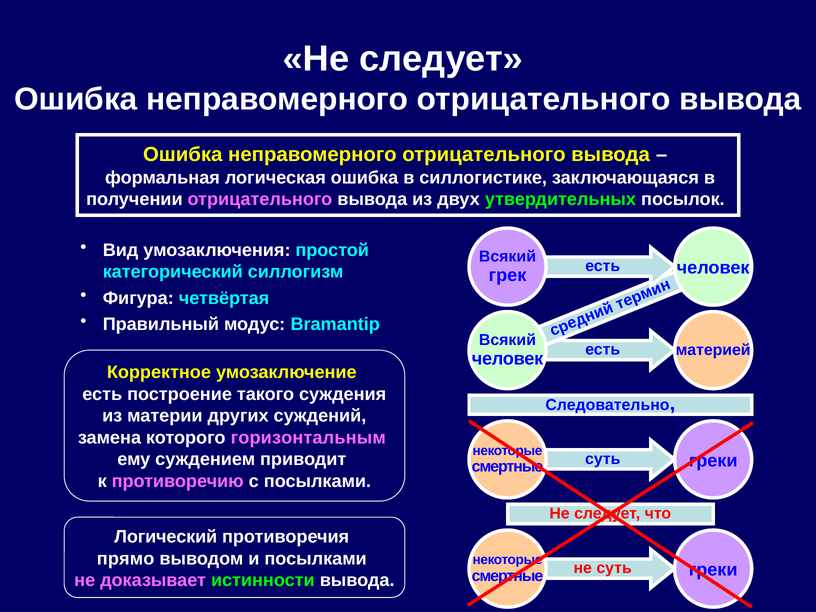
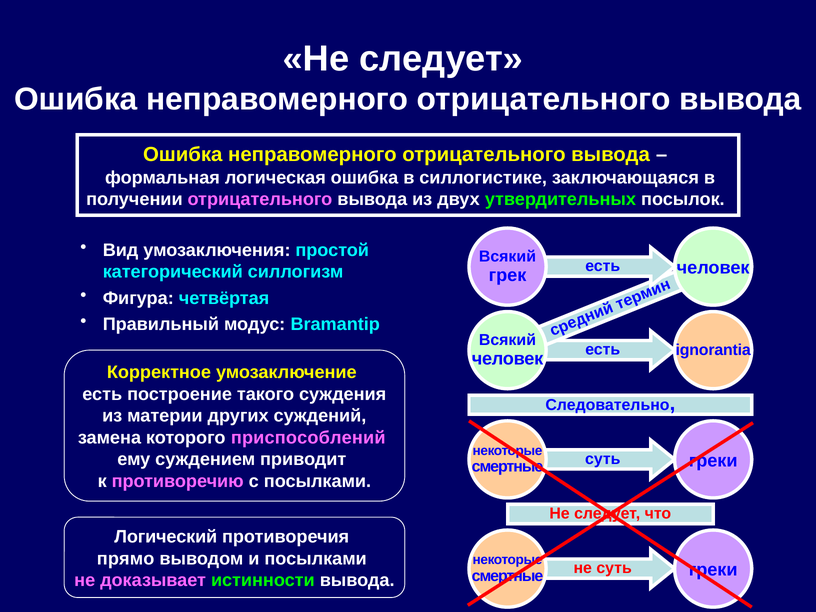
материей: материей -> ignorantia (713, 350)
горизонтальным: горизонтальным -> приспособлений (308, 438)
